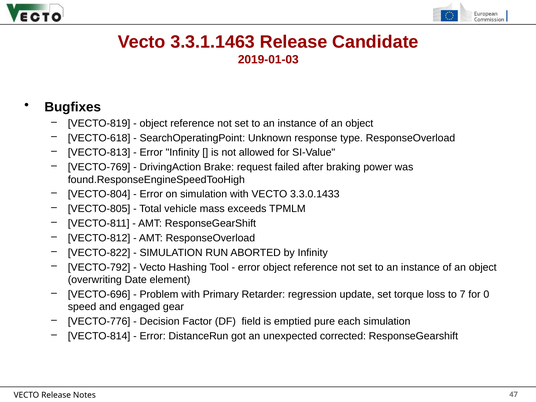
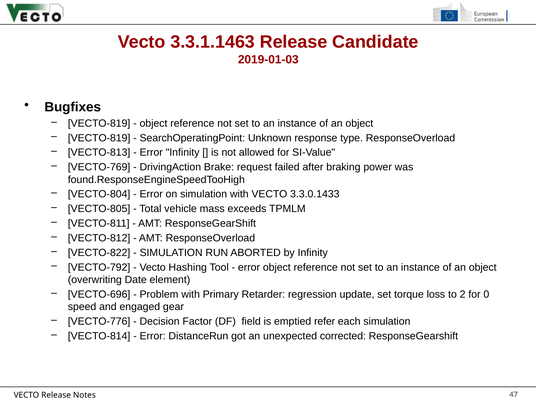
VECTO-618: VECTO-618 -> VECTO-819 (99, 138)
7: 7 -> 2 (463, 294)
pure: pure -> refer (325, 321)
